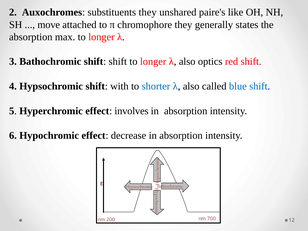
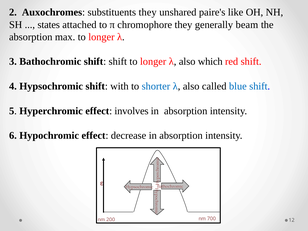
move: move -> states (49, 25)
states: states -> beam (247, 25)
optics: optics -> which (210, 62)
